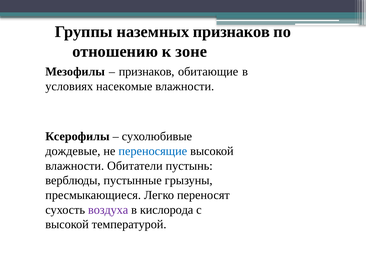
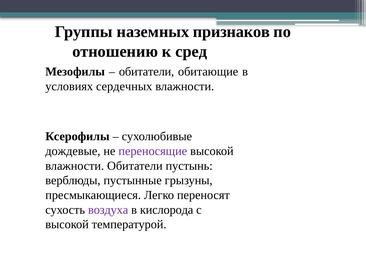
зоне: зоне -> сред (191, 51)
признаков: признаков -> обитатели (147, 72)
насекомые: насекомые -> сердечных (124, 86)
переносящие colour: blue -> purple (153, 151)
